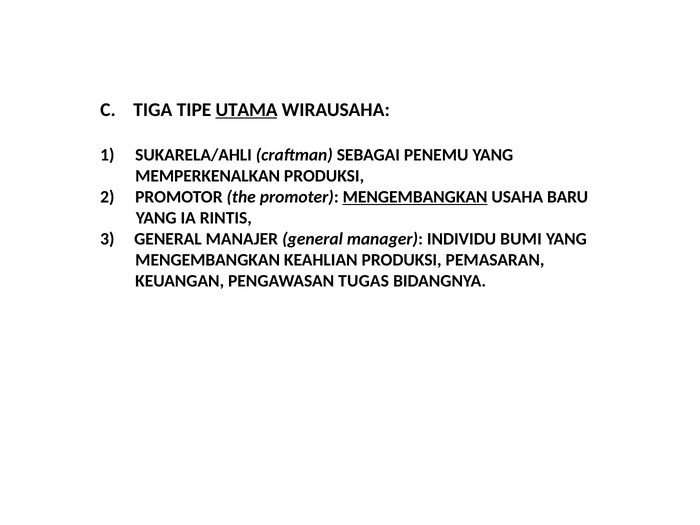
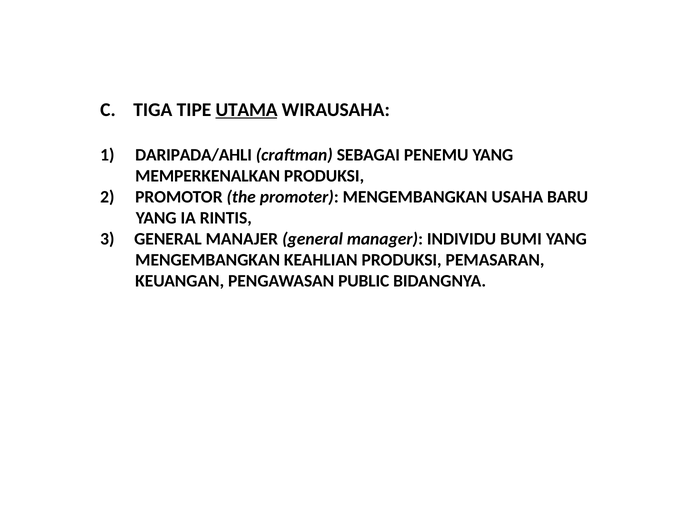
SUKARELA/AHLI: SUKARELA/AHLI -> DARIPADA/AHLI (194, 155)
MENGEMBANGKAN underline: present -> none (415, 197)
TUGAS: TUGAS -> PUBLIC (364, 281)
